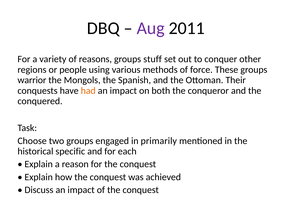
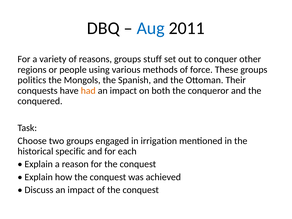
Aug colour: purple -> blue (151, 28)
warrior: warrior -> politics (32, 80)
primarily: primarily -> irrigation (159, 141)
